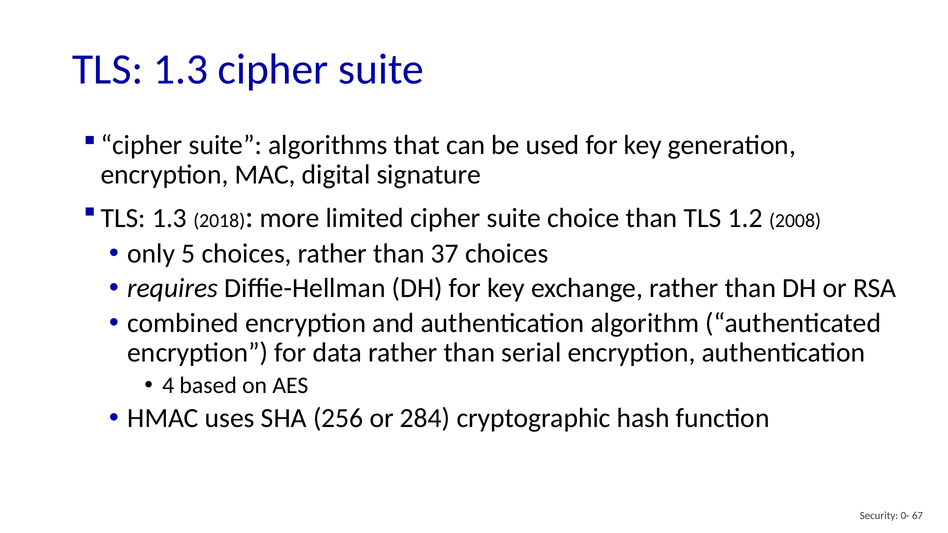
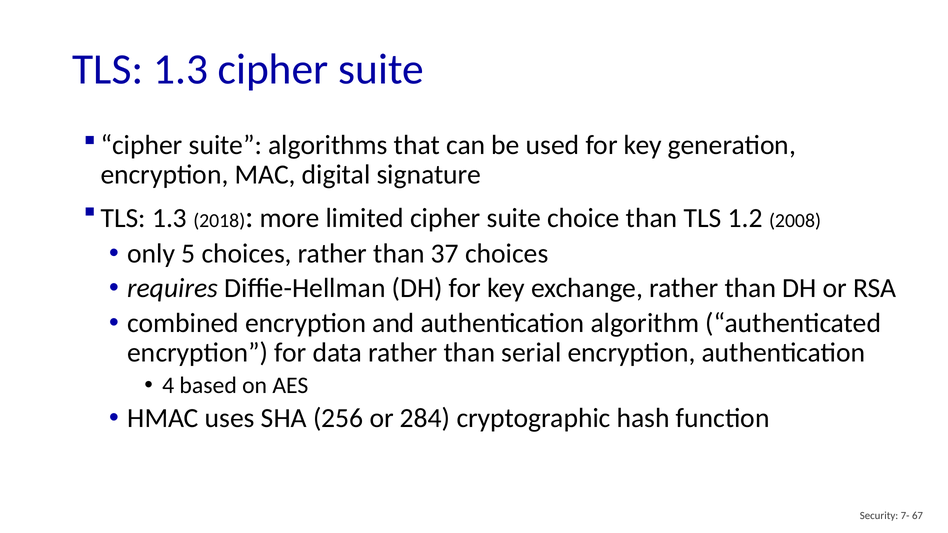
0-: 0- -> 7- (905, 516)
